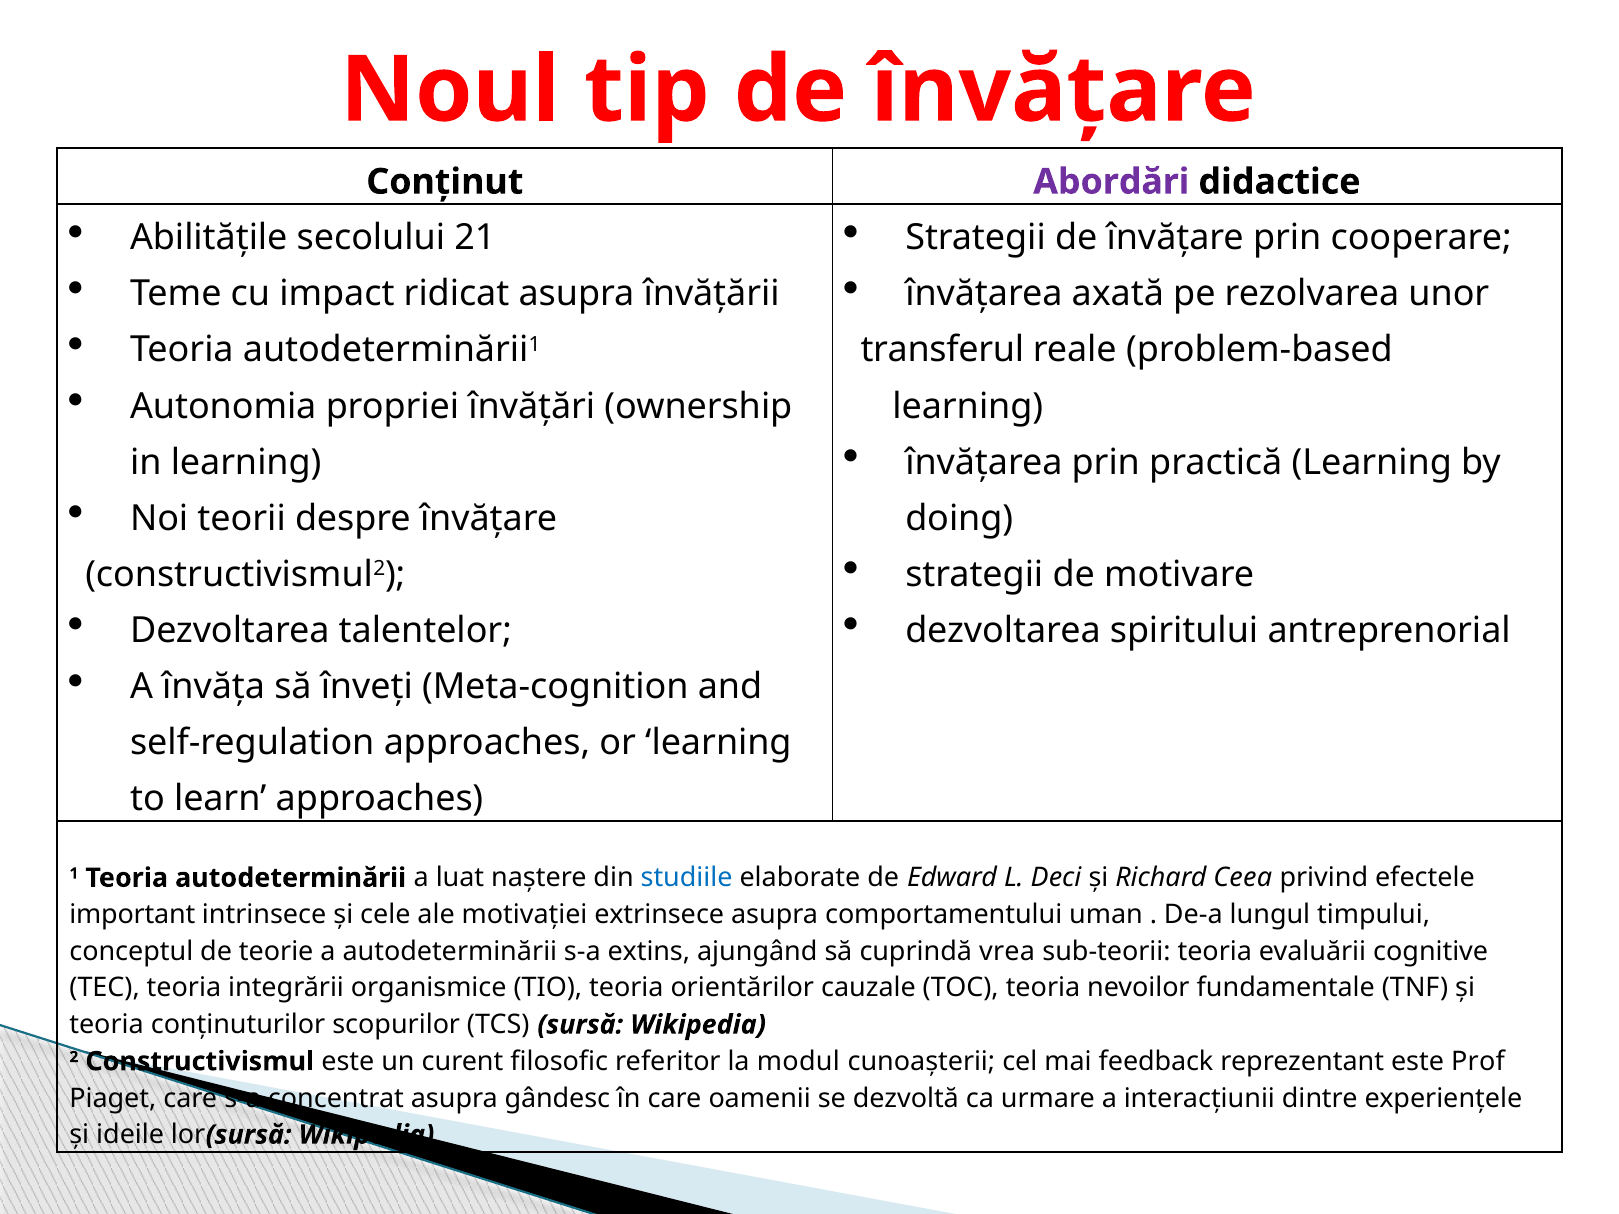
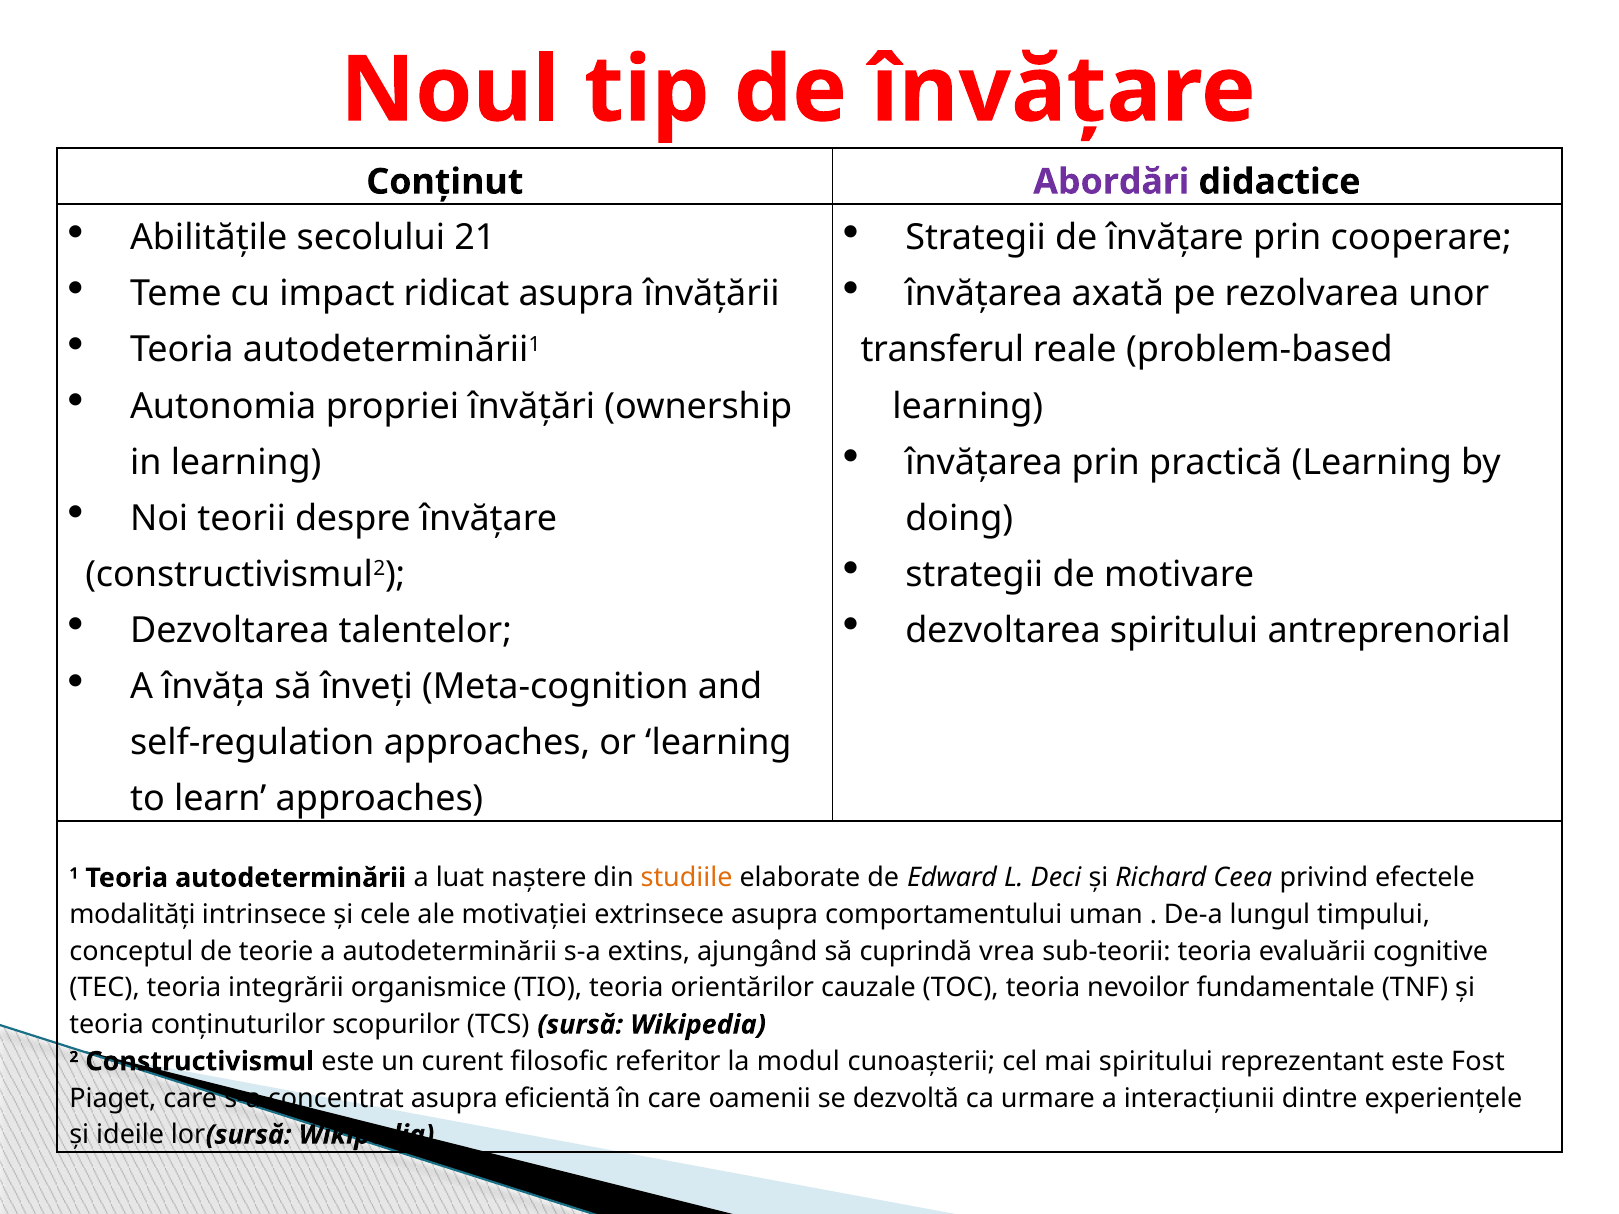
studiile colour: blue -> orange (687, 878)
important: important -> modalități (132, 915)
mai feedback: feedback -> spiritului (1156, 1062)
Prof: Prof -> Fost (1478, 1062)
gândesc: gândesc -> eficientă (557, 1098)
